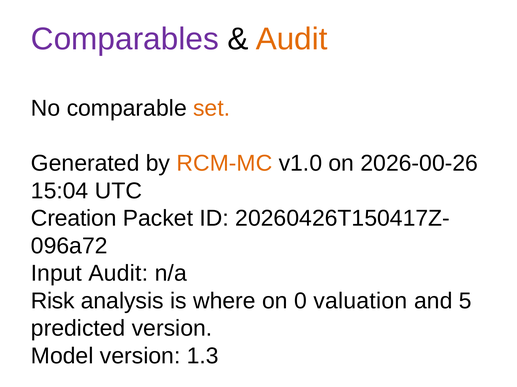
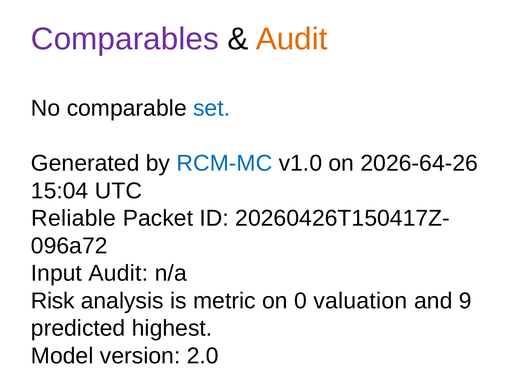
set colour: orange -> blue (212, 108)
RCM-MC colour: orange -> blue (224, 164)
2026-00-26: 2026-00-26 -> 2026-64-26 (419, 164)
Creation: Creation -> Reliable (74, 219)
where: where -> metric (224, 301)
5: 5 -> 9 (465, 301)
predicted version: version -> highest (172, 329)
1.3: 1.3 -> 2.0 (203, 357)
